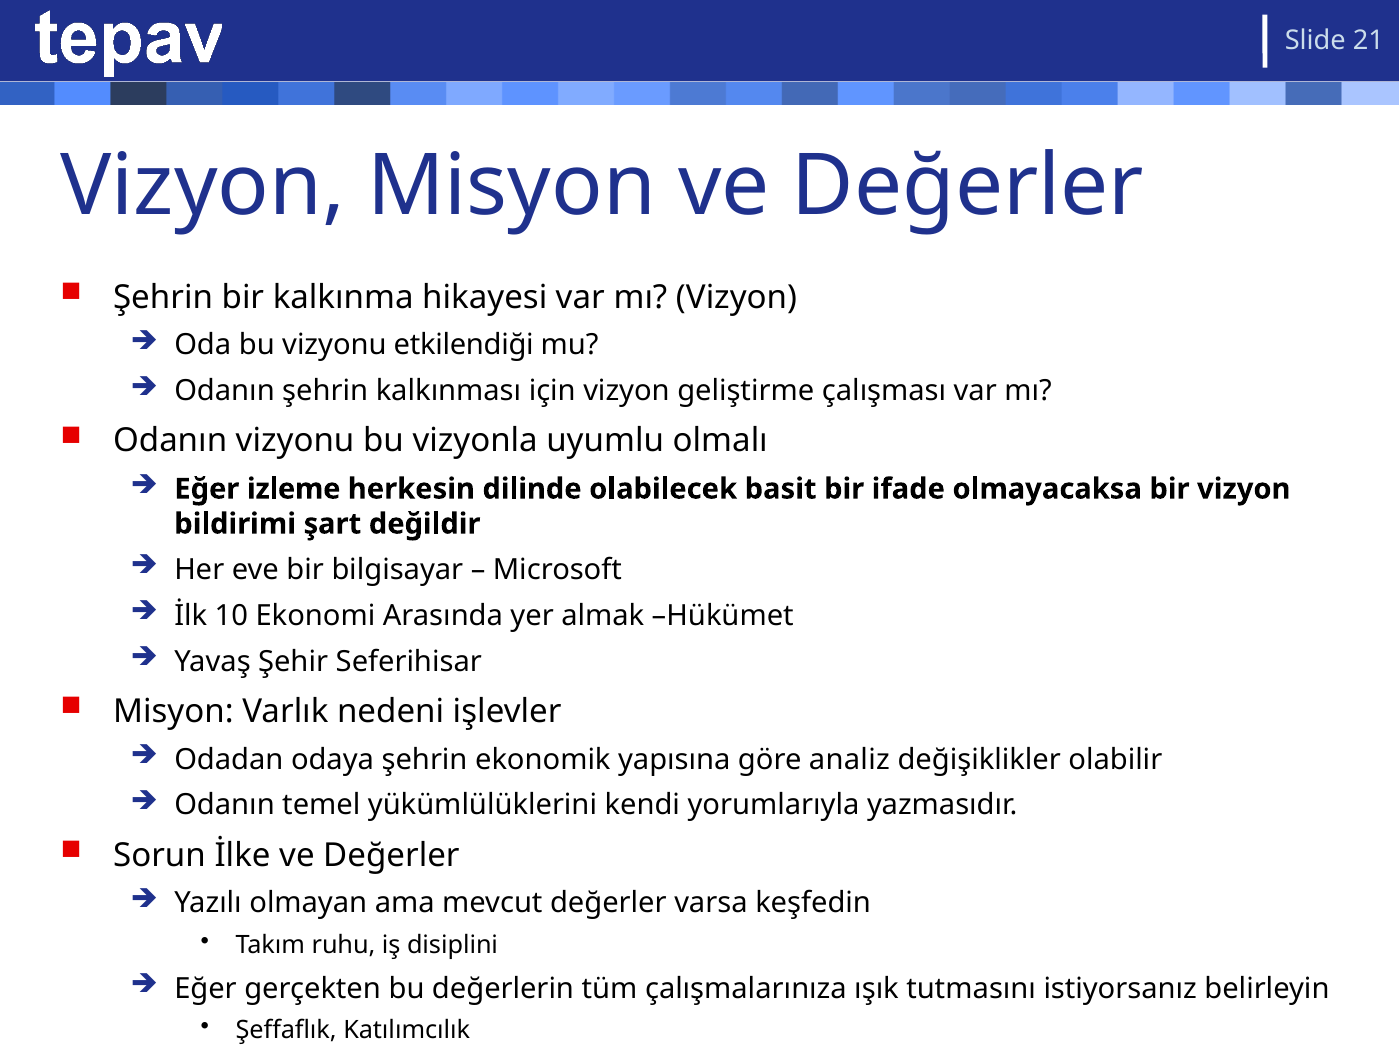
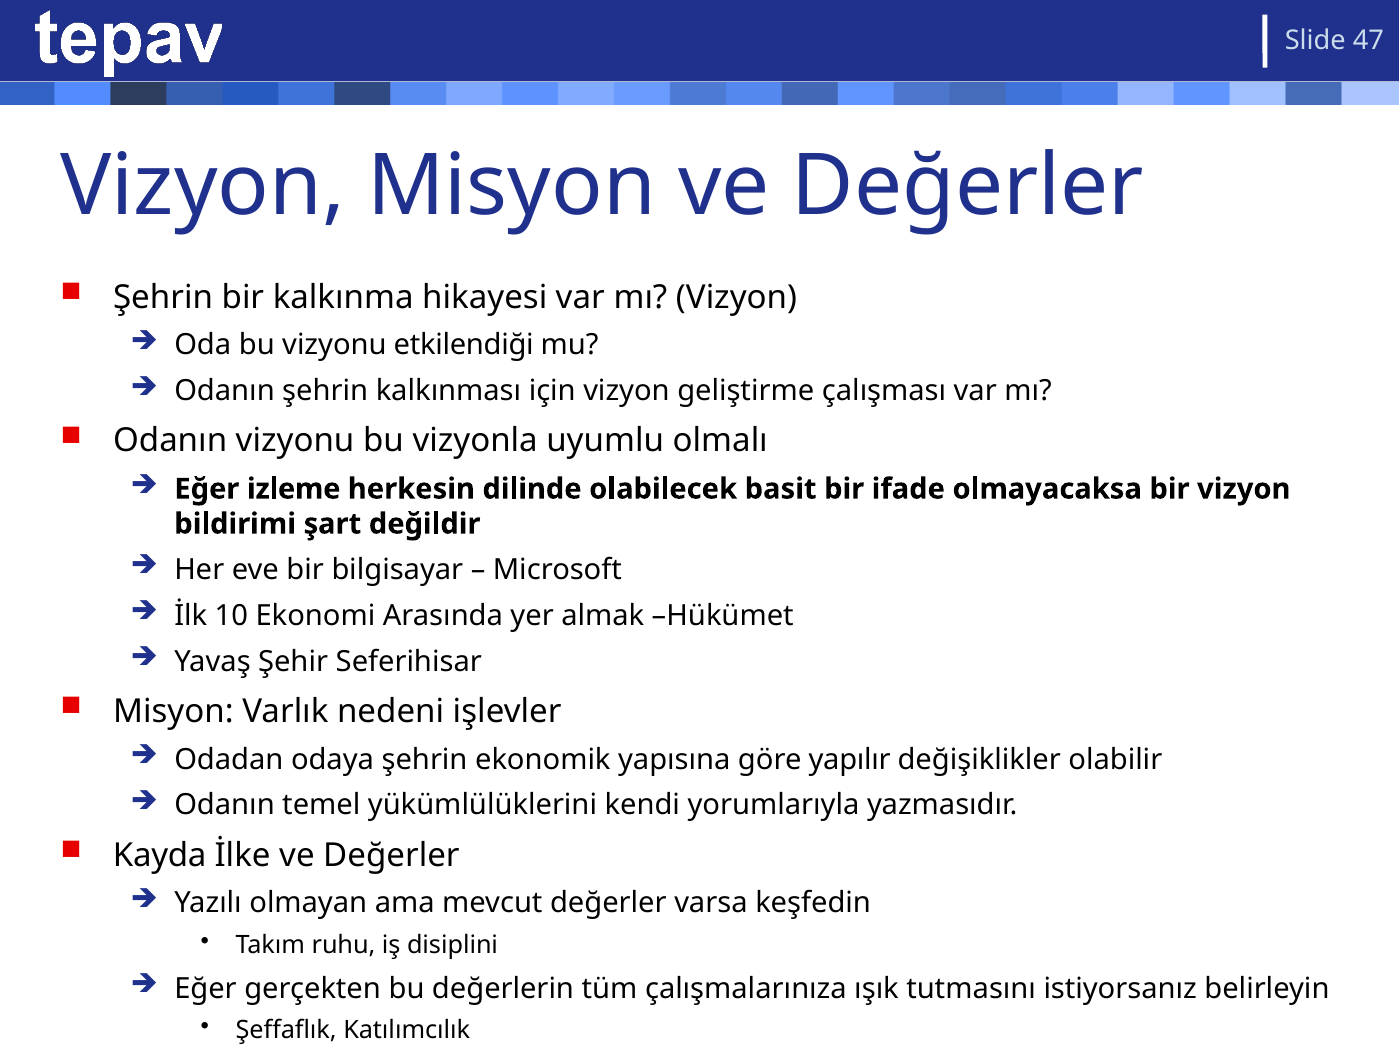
21: 21 -> 47 (1368, 41)
analiz: analiz -> yapılır (850, 760)
Sorun: Sorun -> Kayda (160, 856)
